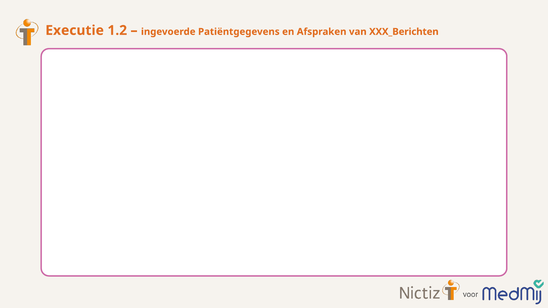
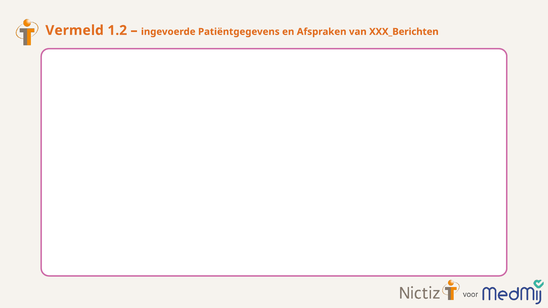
Executie: Executie -> Vermeld (75, 30)
